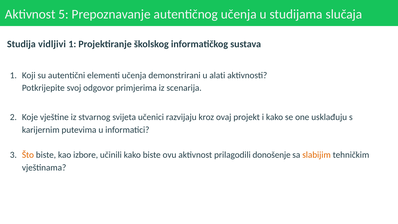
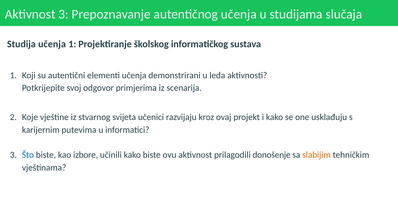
Aktivnost 5: 5 -> 3 (64, 14)
Studija vidljivi: vidljivi -> učenja (52, 44)
alati: alati -> leda (217, 75)
Što colour: orange -> blue (28, 155)
